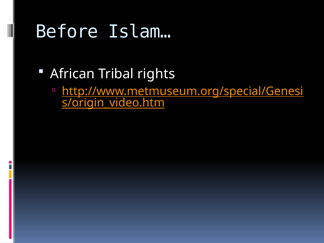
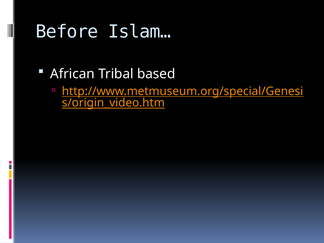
rights: rights -> based (156, 74)
